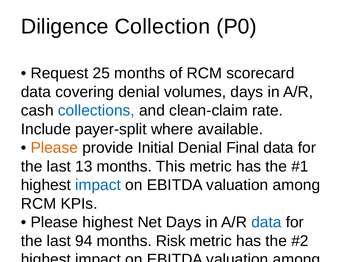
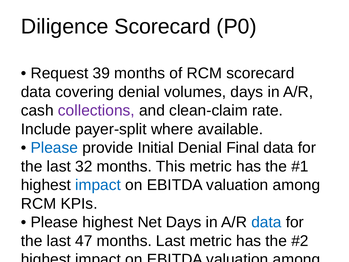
Diligence Collection: Collection -> Scorecard (163, 26)
25: 25 -> 39 (101, 73)
collections colour: blue -> purple (96, 110)
Please colour: orange -> blue (54, 148)
13: 13 -> 32 (84, 166)
94: 94 -> 47 (84, 241)
months Risk: Risk -> Last (171, 241)
